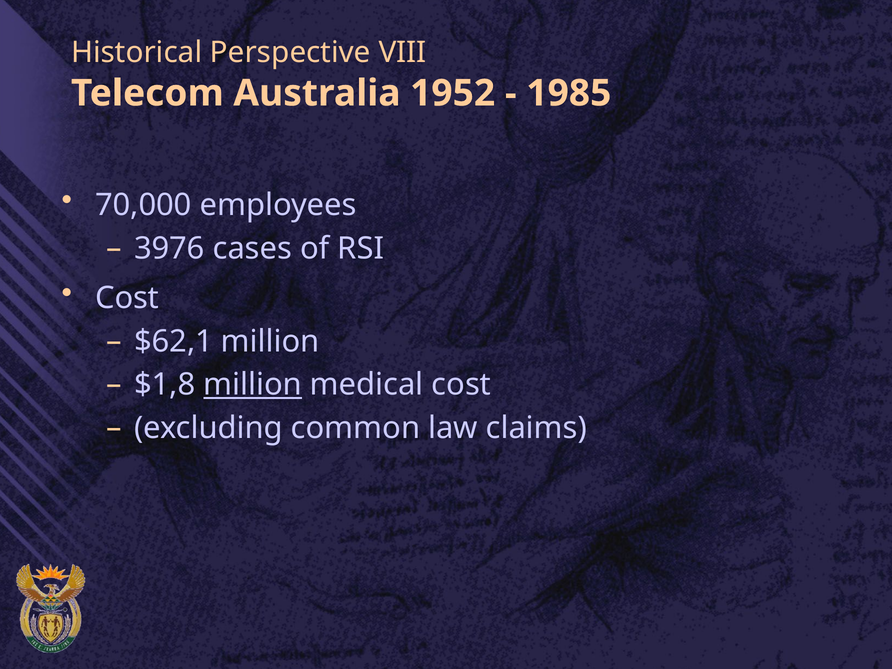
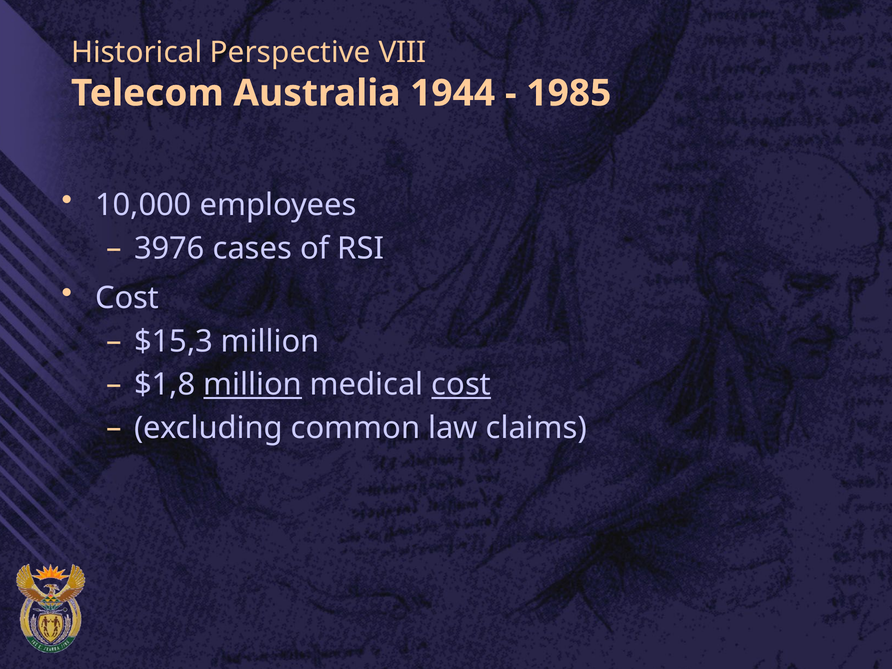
1952: 1952 -> 1944 (453, 93)
70,000: 70,000 -> 10,000 (143, 205)
$62,1: $62,1 -> $15,3 (174, 341)
cost underline: none -> present (461, 385)
